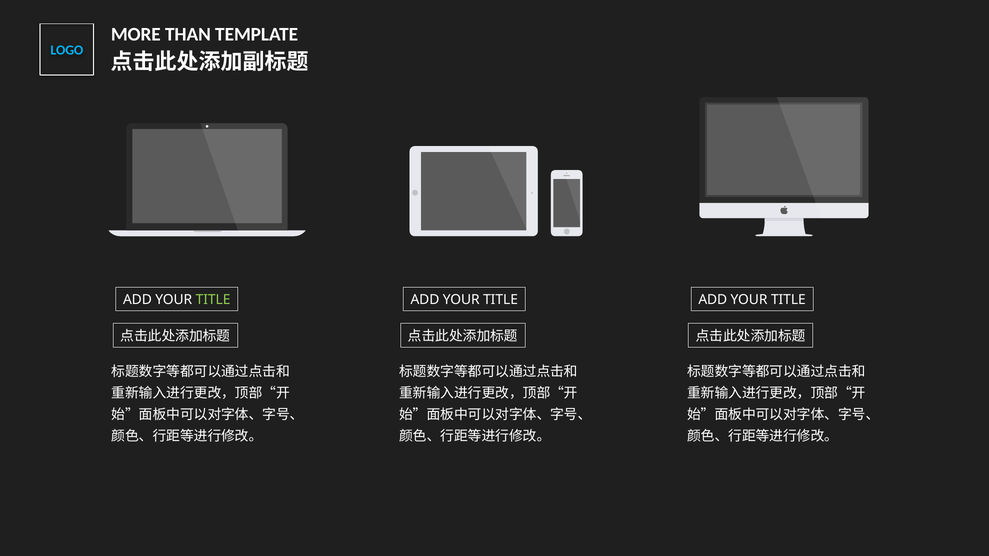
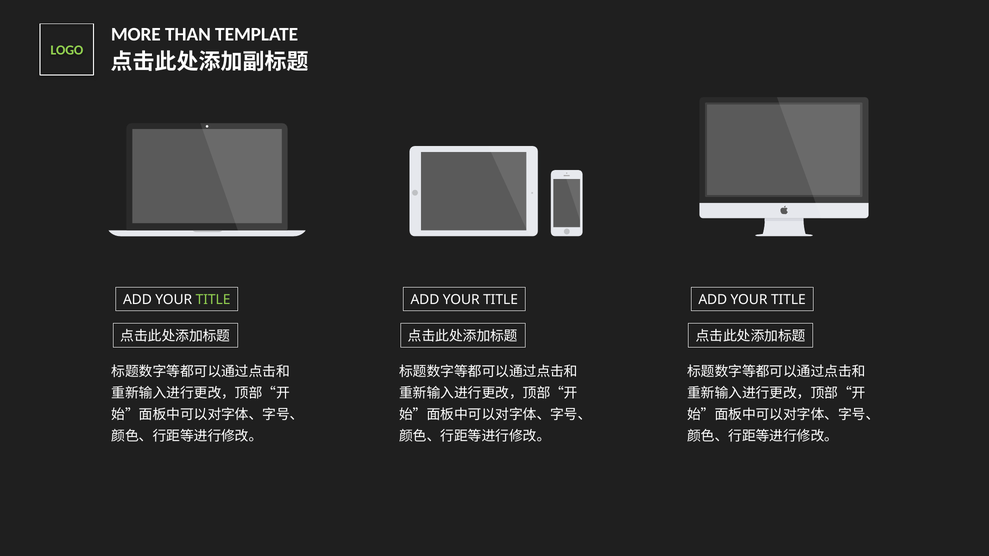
LOGO colour: light blue -> light green (67, 50)
